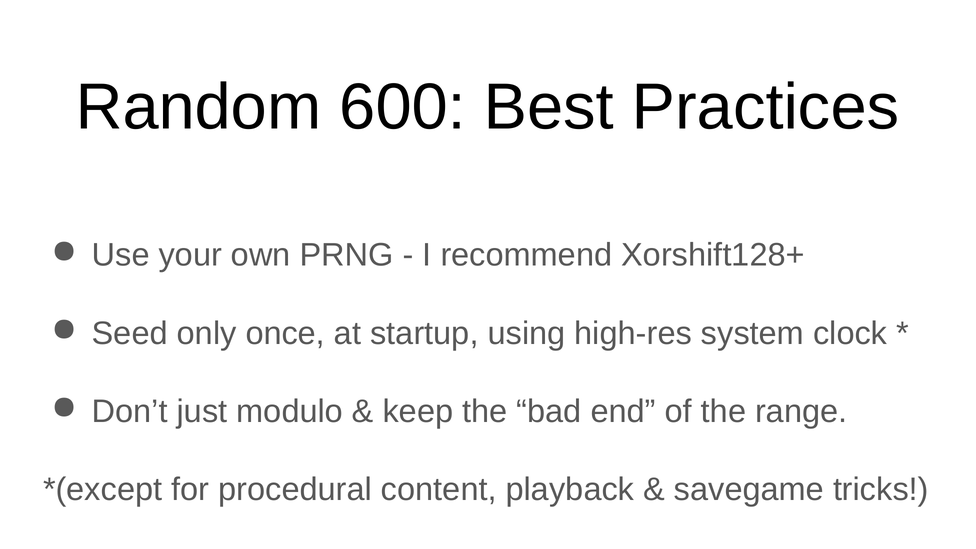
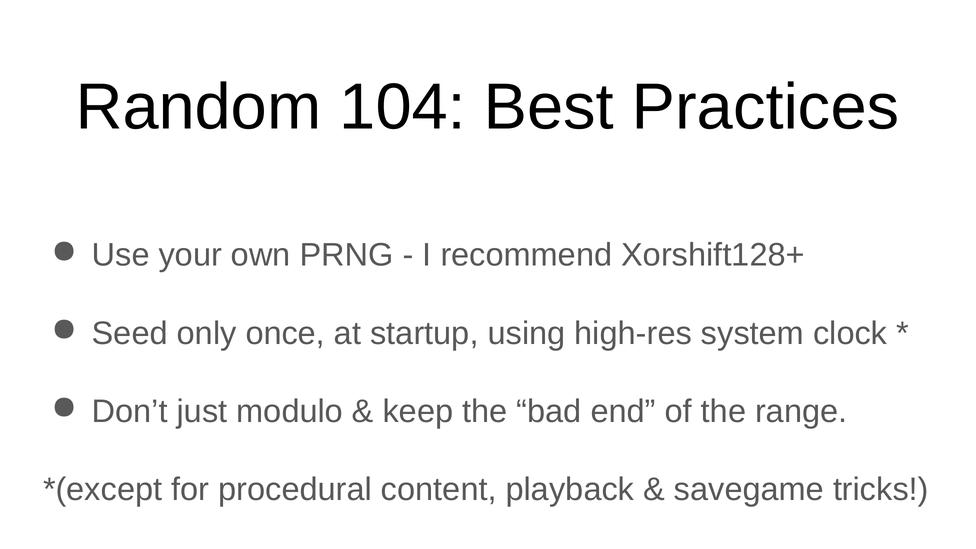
600: 600 -> 104 (403, 107)
